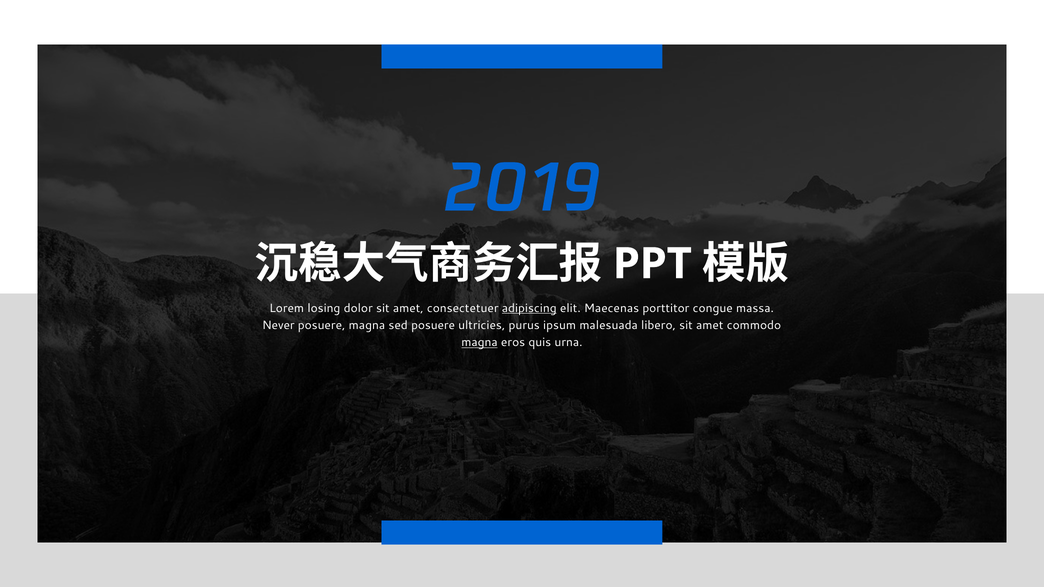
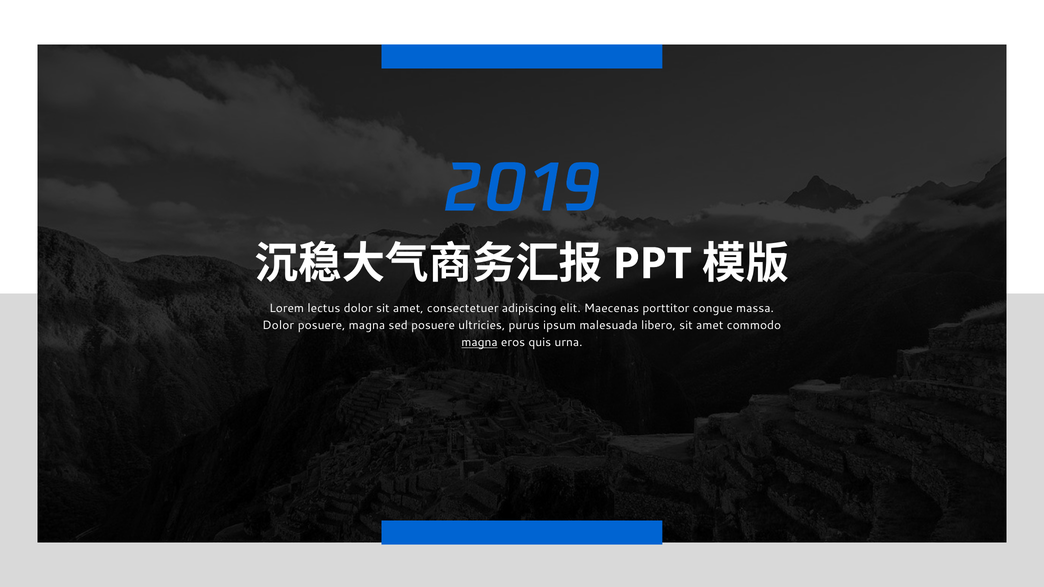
losing: losing -> lectus (324, 308)
adipiscing underline: present -> none (529, 308)
Never: Never -> Dolor (278, 325)
